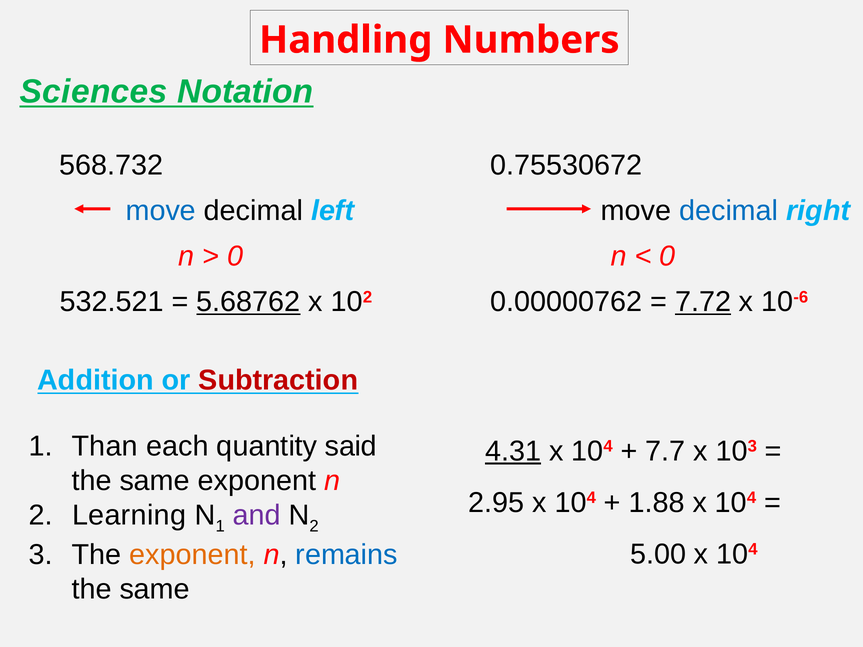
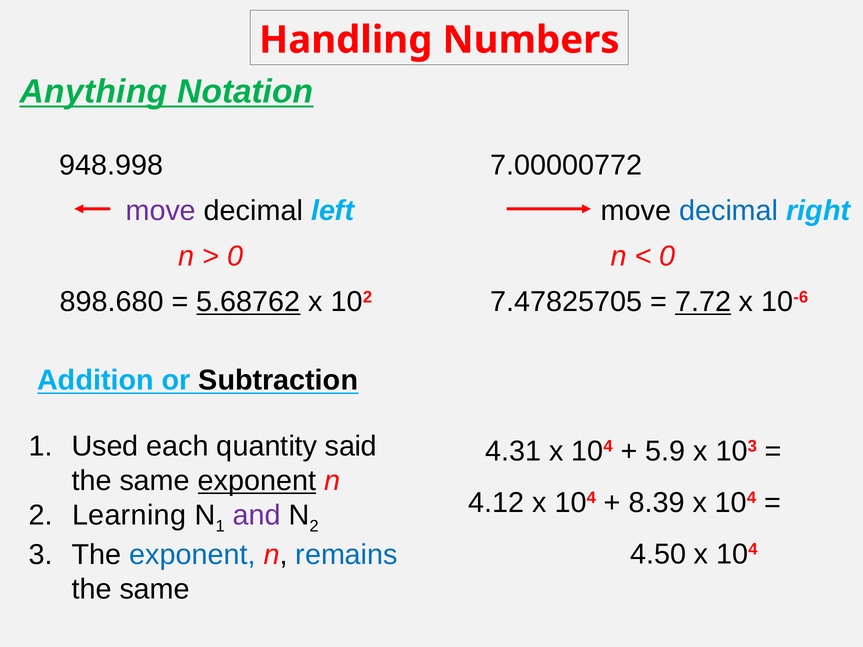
Sciences: Sciences -> Anything (94, 92)
568.732: 568.732 -> 948.998 (111, 165)
0.75530672: 0.75530672 -> 7.00000772 (566, 165)
move colour: blue -> purple (161, 211)
532.521: 532.521 -> 898.680 (112, 302)
0.00000762: 0.00000762 -> 7.47825705 (566, 302)
Subtraction colour: red -> black (278, 381)
Than: Than -> Used (105, 446)
4.31 underline: present -> none (513, 451)
7.7: 7.7 -> 5.9 (665, 451)
exponent underline: none -> present (257, 481)
2.95: 2.95 -> 4.12 (496, 503)
1.88: 1.88 -> 8.39 (657, 503)
5.00: 5.00 -> 4.50 (658, 554)
exponent colour: orange -> blue (192, 555)
